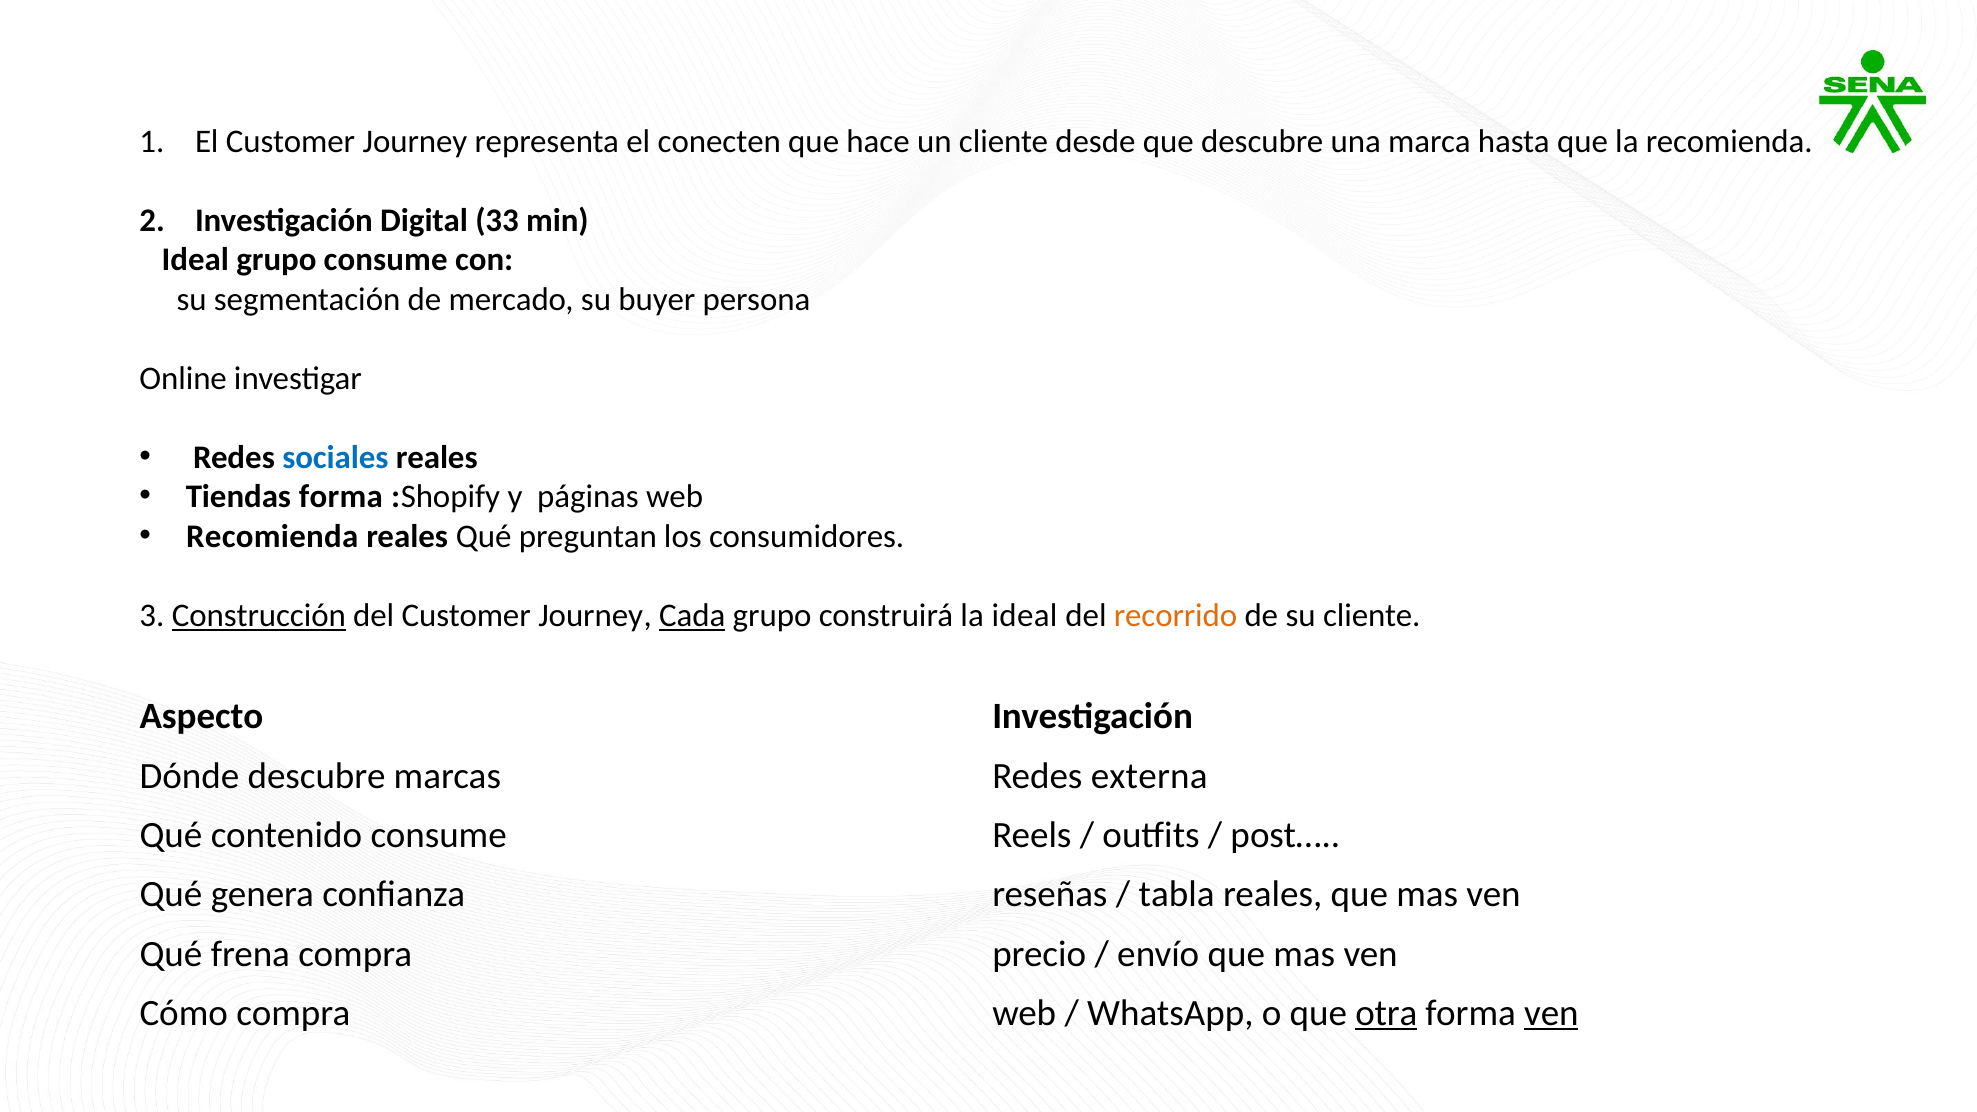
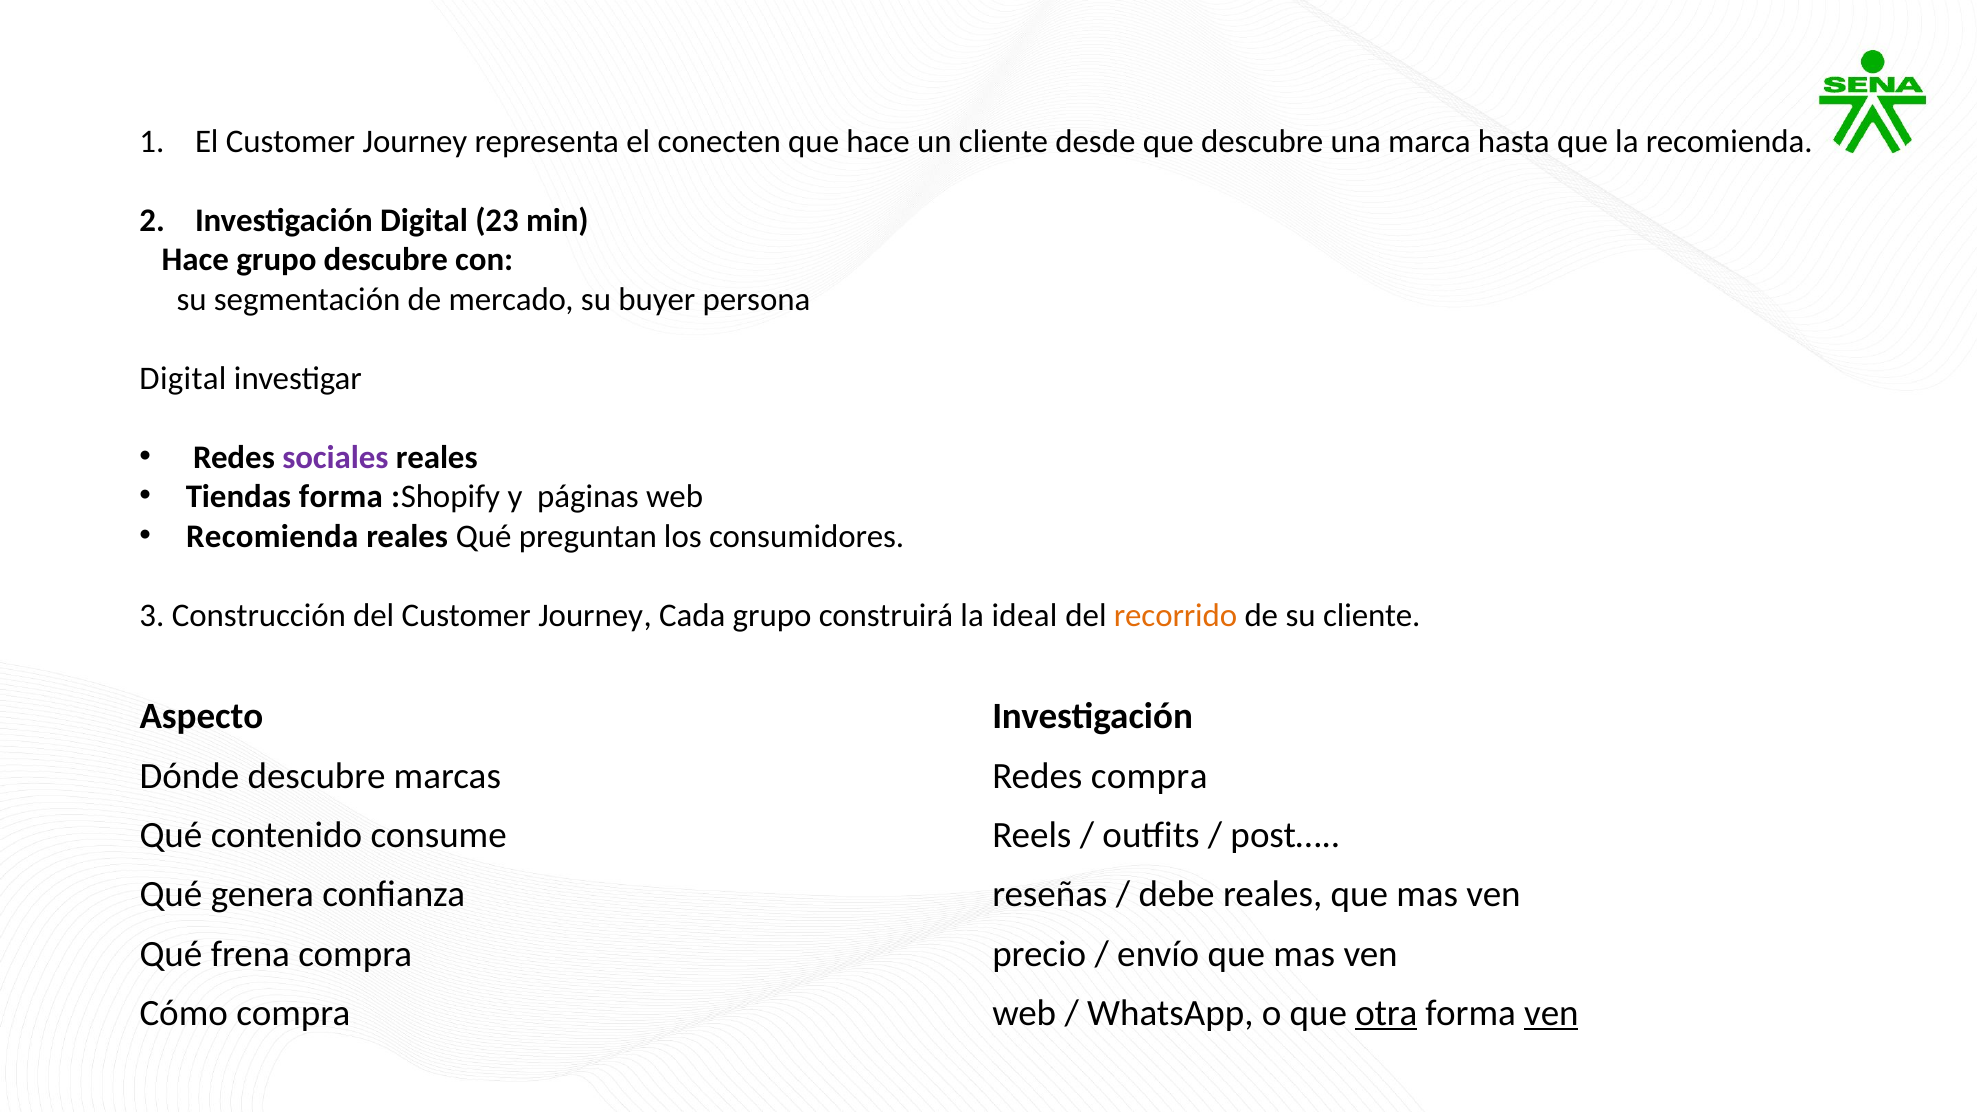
33: 33 -> 23 (497, 220)
Ideal: Ideal -> Hace (195, 260)
grupo consume: consume -> descubre (386, 260)
Online: Online -> Digital (183, 378)
sociales colour: blue -> purple (335, 457)
Construcción underline: present -> none (259, 615)
Cada underline: present -> none (692, 615)
Redes externa: externa -> compra (1149, 776)
tabla: tabla -> debe (1177, 895)
